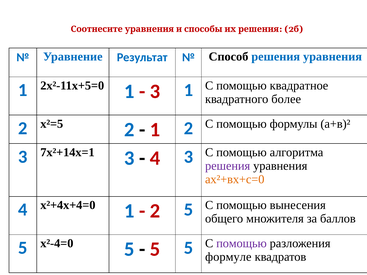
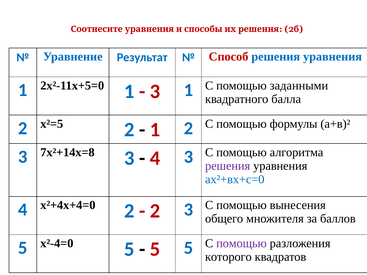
Способ colour: black -> red (229, 57)
квадратное: квадратное -> заданными (299, 86)
более: более -> балла (286, 99)
7х²+14х=1: 7х²+14х=1 -> 7х²+14х=8 (67, 152)
ах²+вх+с=0 colour: orange -> blue (235, 179)
х²+4х+4=0 1: 1 -> 2 (129, 211)
2 5: 5 -> 3 (188, 210)
формуле: формуле -> которого (228, 257)
